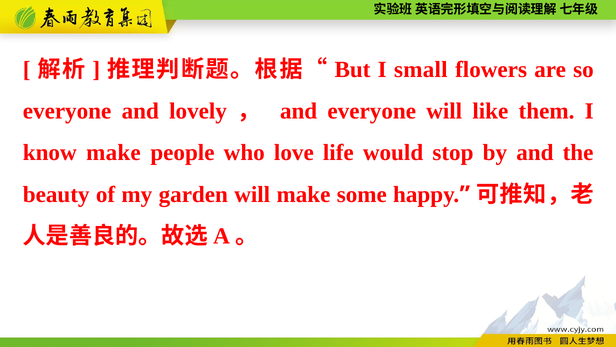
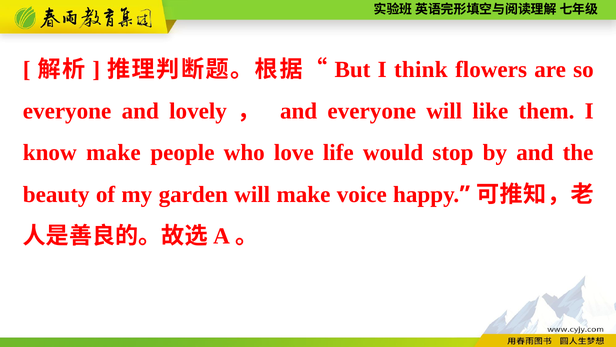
small: small -> think (421, 69)
some: some -> voice (362, 194)
